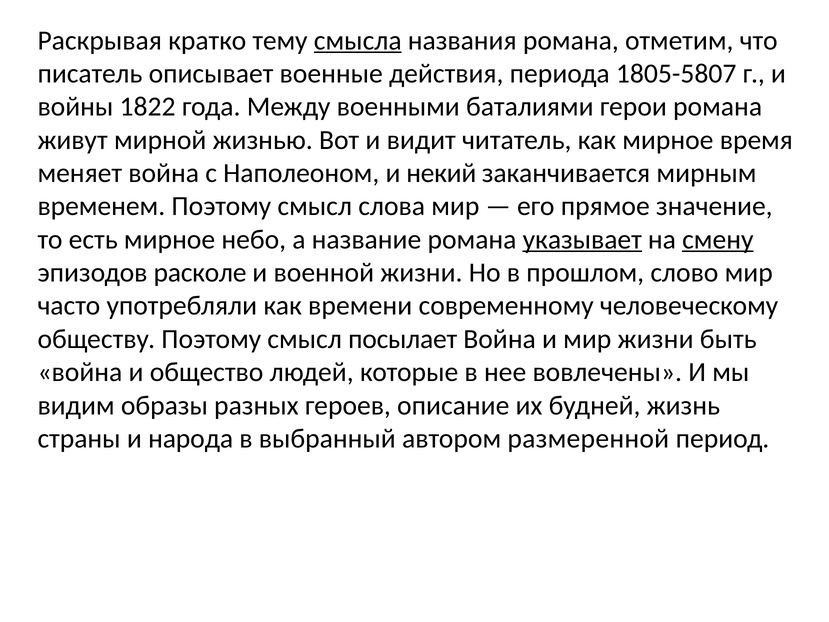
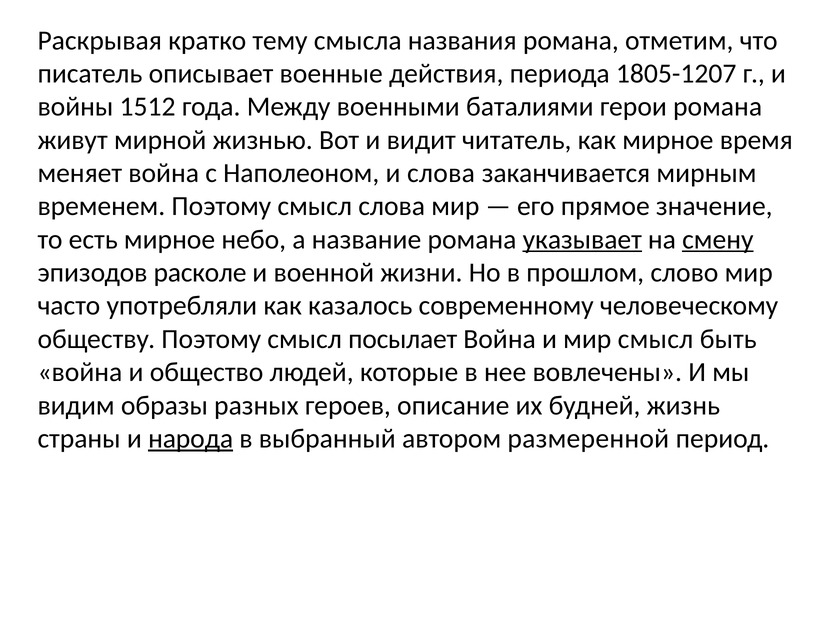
смысла underline: present -> none (358, 40)
1805-5807: 1805-5807 -> 1805-1207 (676, 74)
1822: 1822 -> 1512 (148, 107)
и некий: некий -> слова (441, 173)
времени: времени -> казалось (360, 306)
мир жизни: жизни -> смысл (656, 339)
народа underline: none -> present (191, 438)
